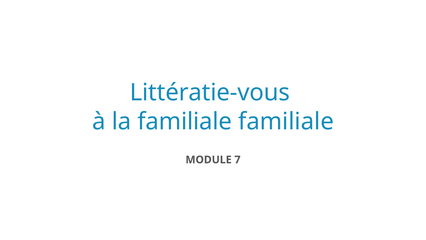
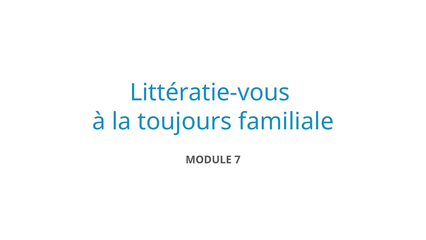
la familiale: familiale -> toujours (185, 121)
